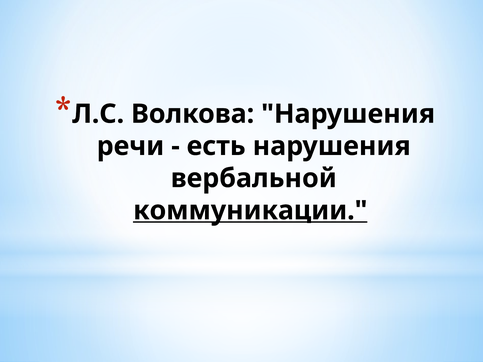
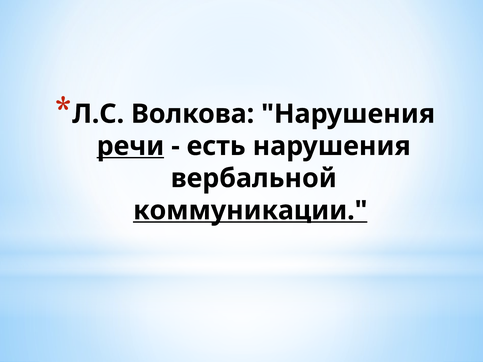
речи underline: none -> present (130, 146)
